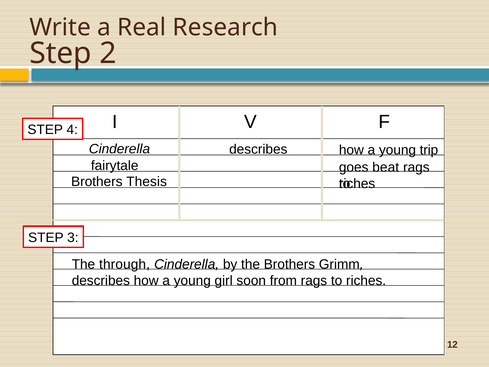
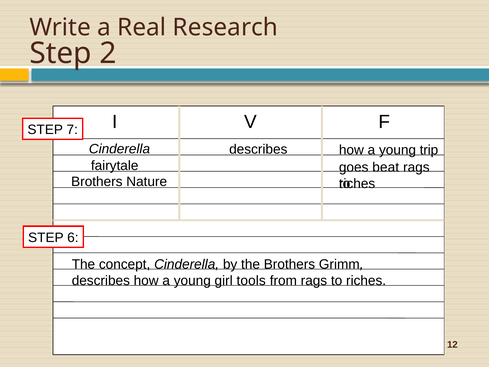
4: 4 -> 7 (72, 130)
Thesis: Thesis -> Nature (147, 181)
3: 3 -> 6 (73, 238)
through: through -> concept (125, 264)
soon: soon -> tools (251, 280)
